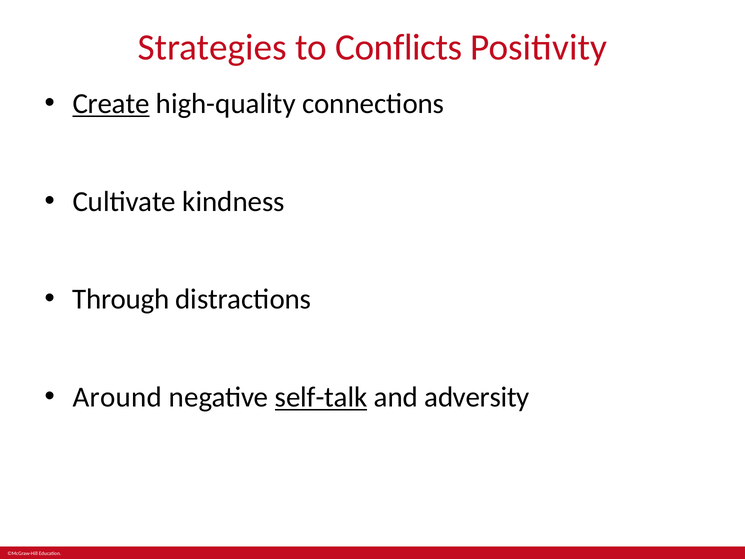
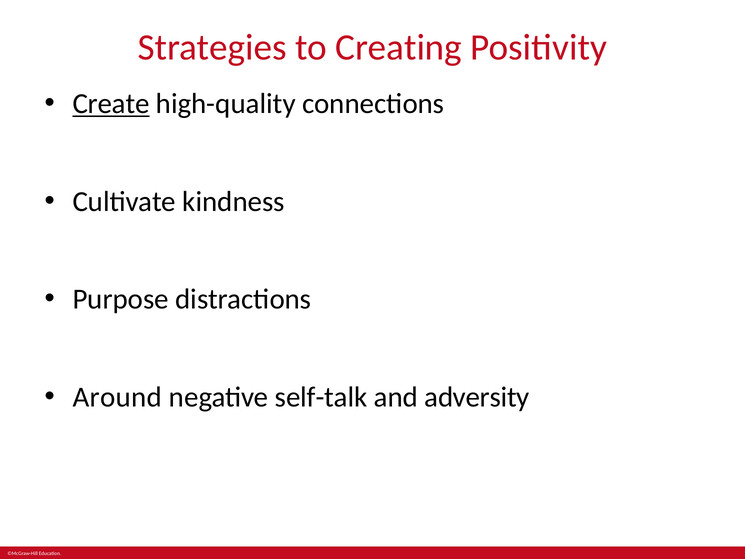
Conflicts: Conflicts -> Creating (399, 47)
Through: Through -> Purpose (121, 299)
self-talk underline: present -> none (321, 397)
